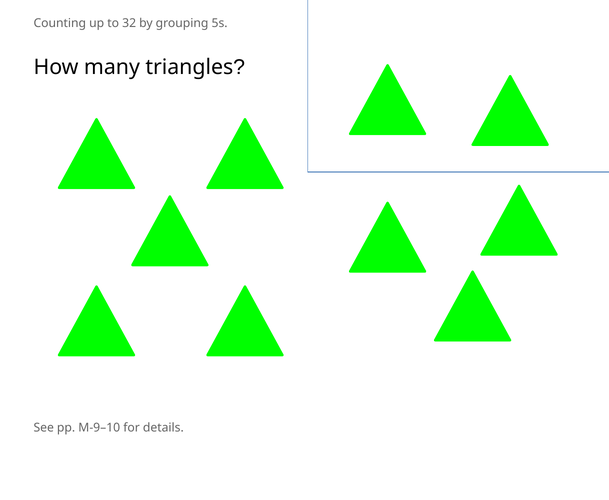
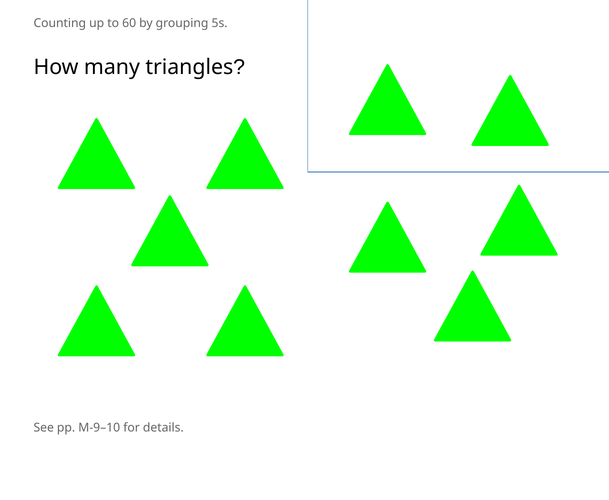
32: 32 -> 60 (129, 23)
